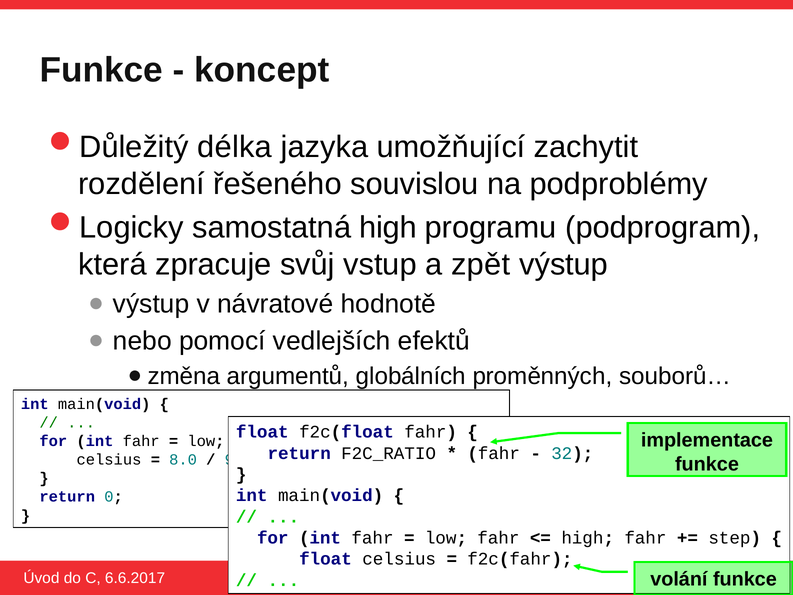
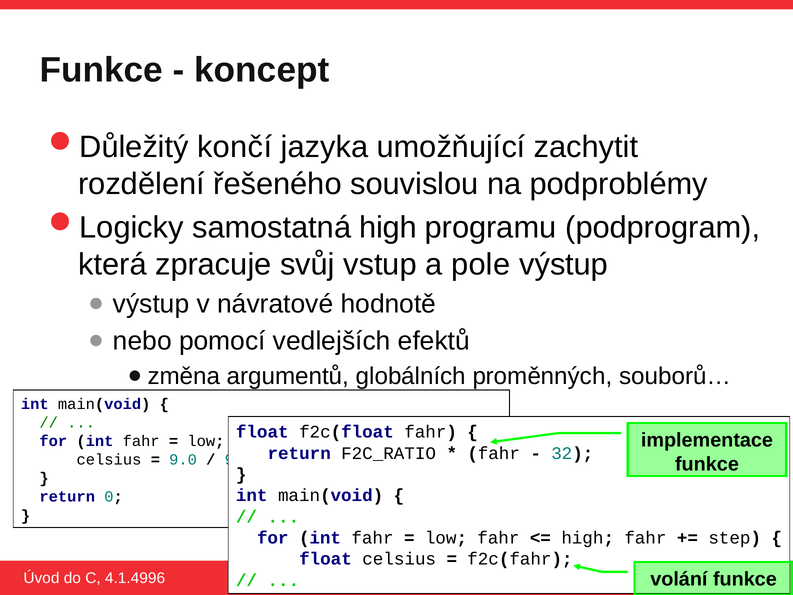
délka: délka -> končí (235, 147)
zpět: zpět -> pole (481, 264)
8.0: 8.0 -> 9.0 (183, 460)
6.6.2017: 6.6.2017 -> 4.1.4996 (135, 578)
